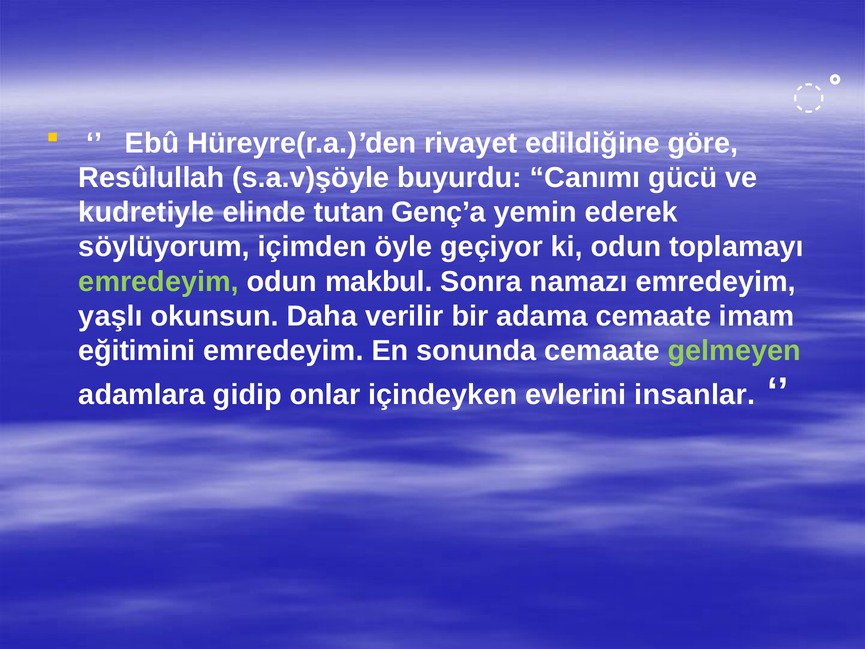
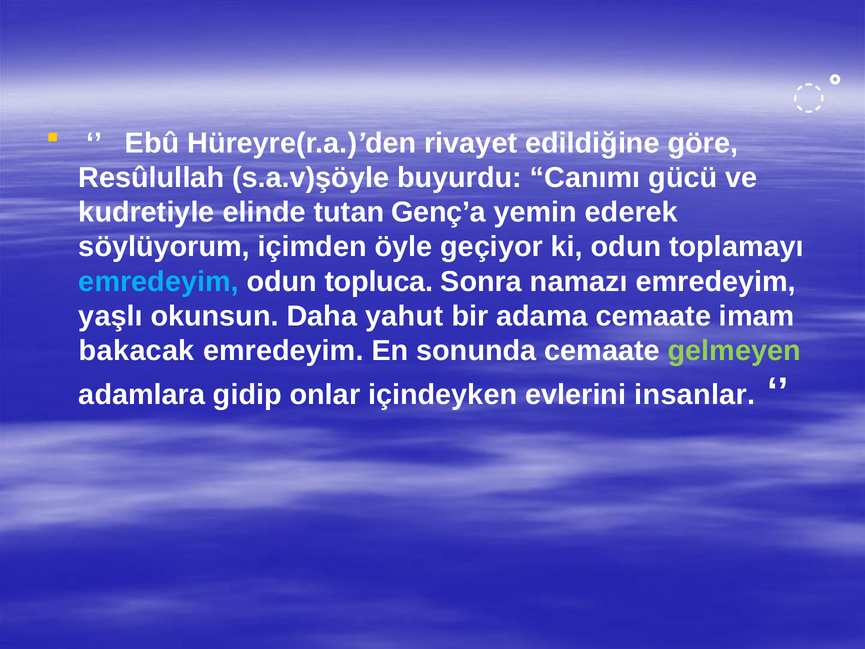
emredeyim colour: light green -> light blue (159, 281)
makbul: makbul -> topluca (379, 281)
verilir: verilir -> yahut (404, 316)
eğitimini: eğitimini -> bakacak (137, 351)
